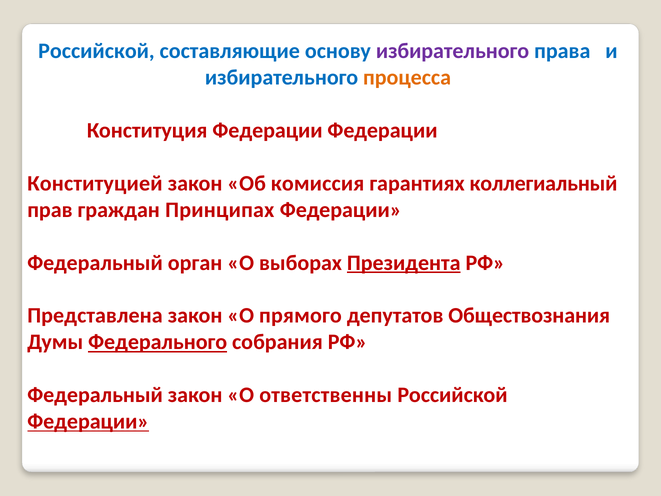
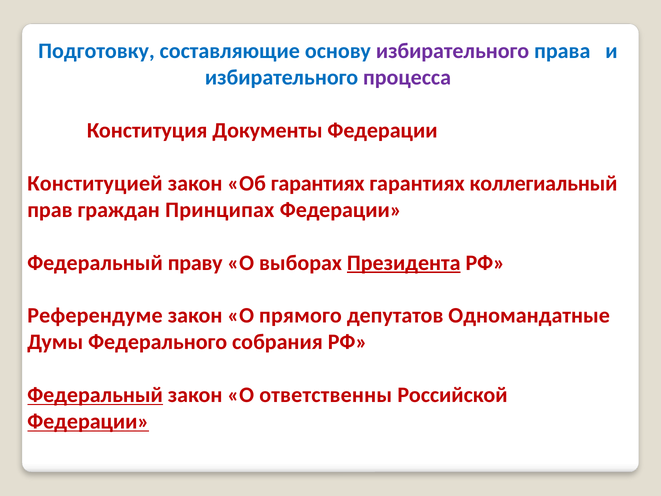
Российской: Российской -> Подготовку (96, 51)
процесса colour: orange -> purple (407, 78)
Конституция Федерации: Федерации -> Документы (268, 130)
Об комиссия: комиссия -> гарантиях (318, 183)
орган: орган -> праву (195, 263)
Представлена: Представлена -> Референдуме (95, 316)
Обществознания: Обществознания -> Одномандатные (529, 316)
Федерального underline: present -> none (158, 342)
Федеральный underline: none -> present (95, 395)
